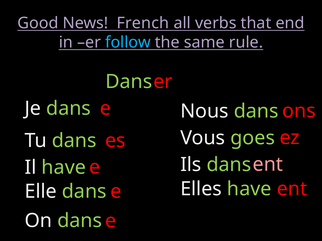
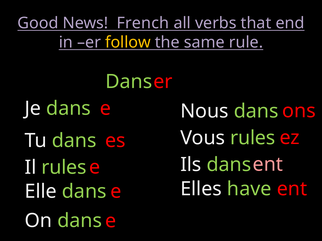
follow colour: light blue -> yellow (128, 42)
Vous goes: goes -> rules (253, 138)
Il have: have -> rules (64, 168)
